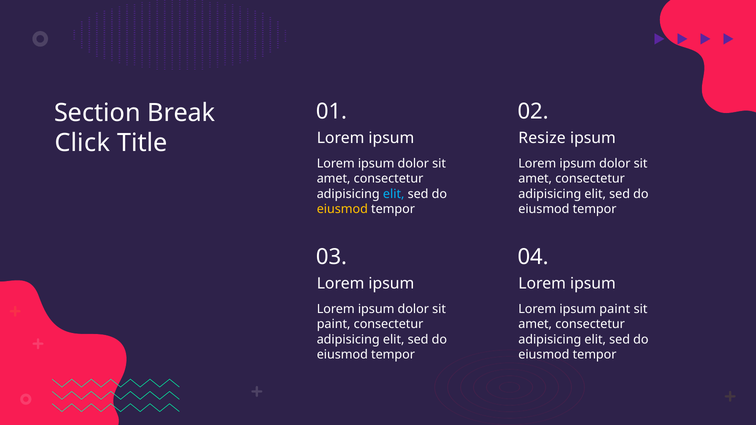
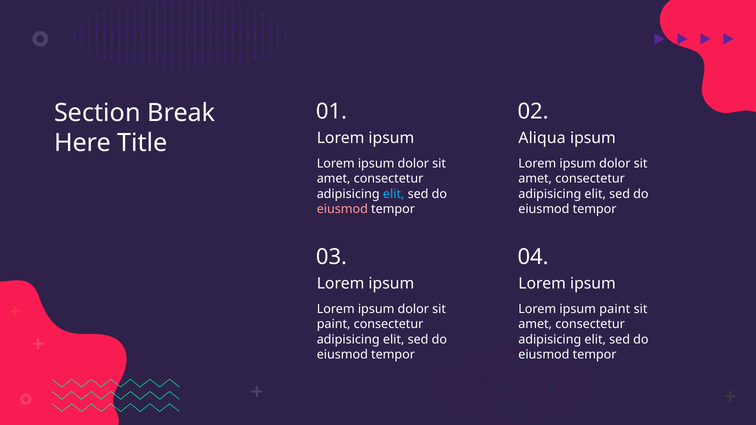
Resize: Resize -> Aliqua (542, 138)
Click: Click -> Here (83, 143)
eiusmod colour: yellow -> pink (342, 209)
